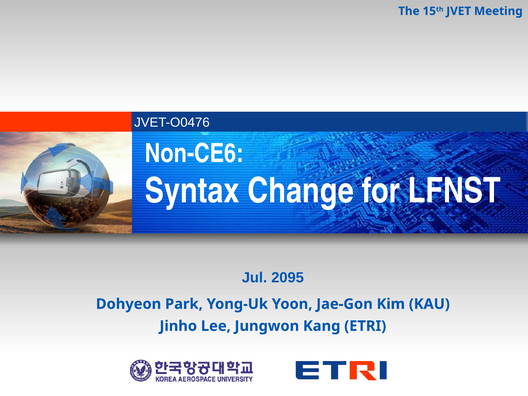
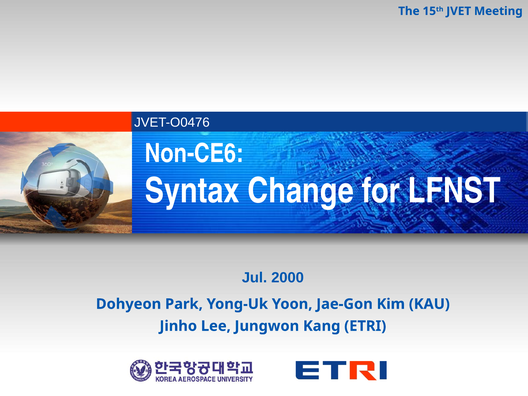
2095: 2095 -> 2000 (288, 278)
